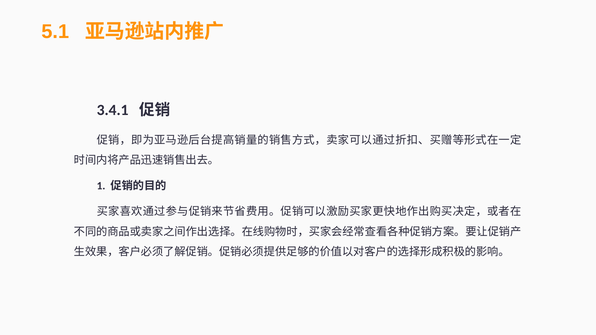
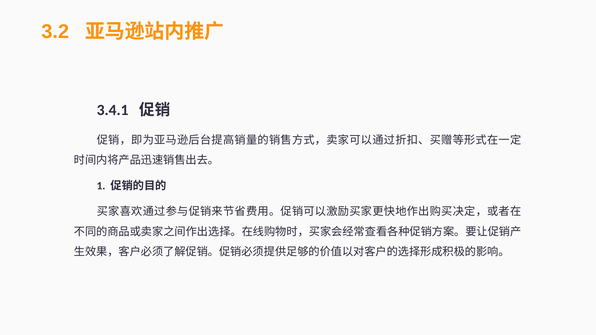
5.1: 5.1 -> 3.2 (55, 32)
